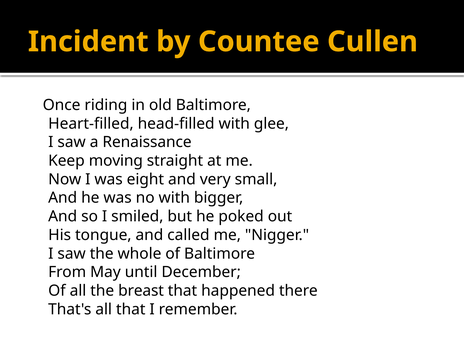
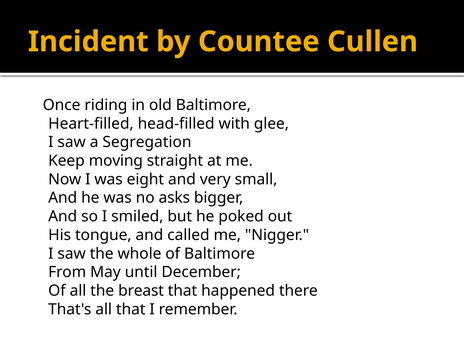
Renaissance: Renaissance -> Segregation (147, 142)
no with: with -> asks (174, 198)
